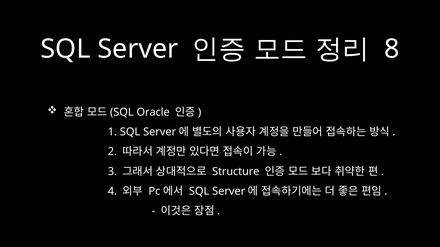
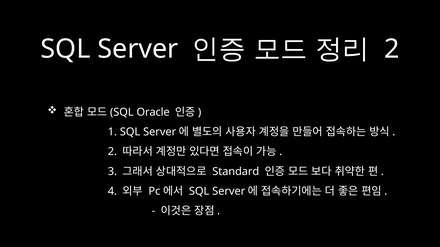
8: 8 -> 2 (392, 49)
Structure: Structure -> Standard (236, 172)
